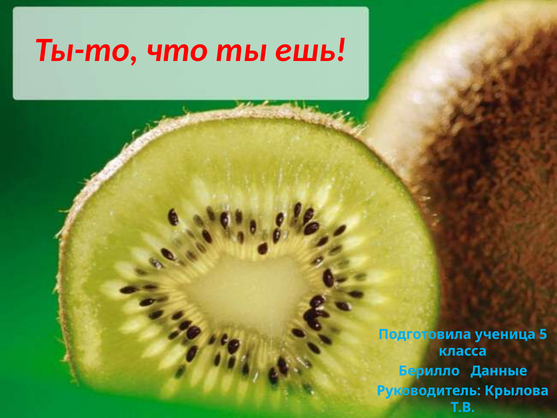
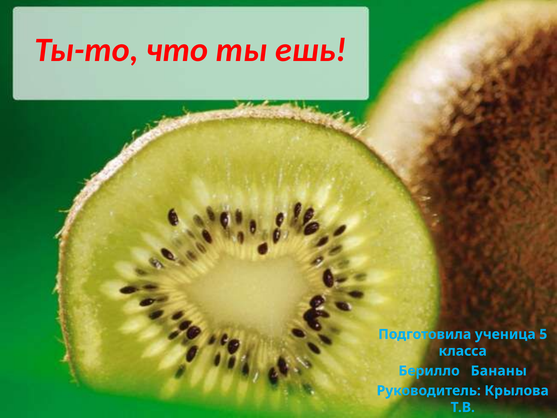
Данные: Данные -> Бананы (499, 371)
